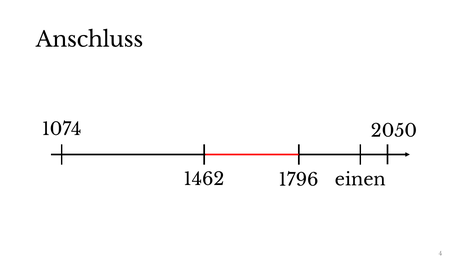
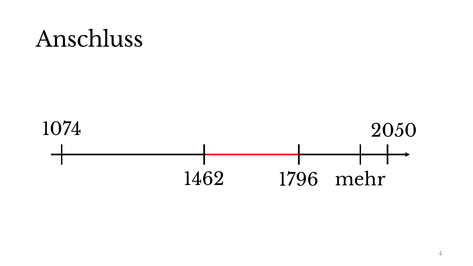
einen: einen -> mehr (360, 180)
